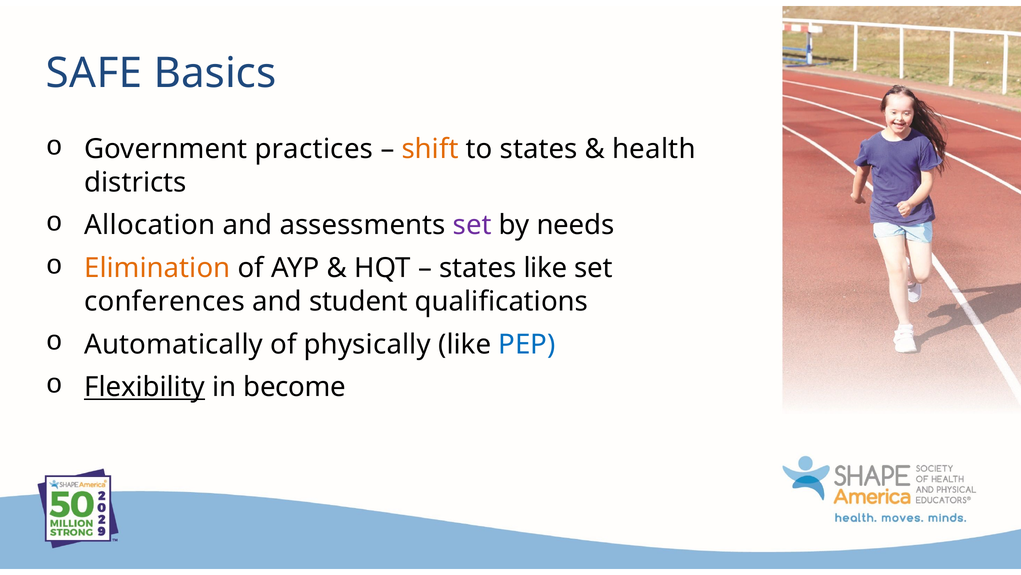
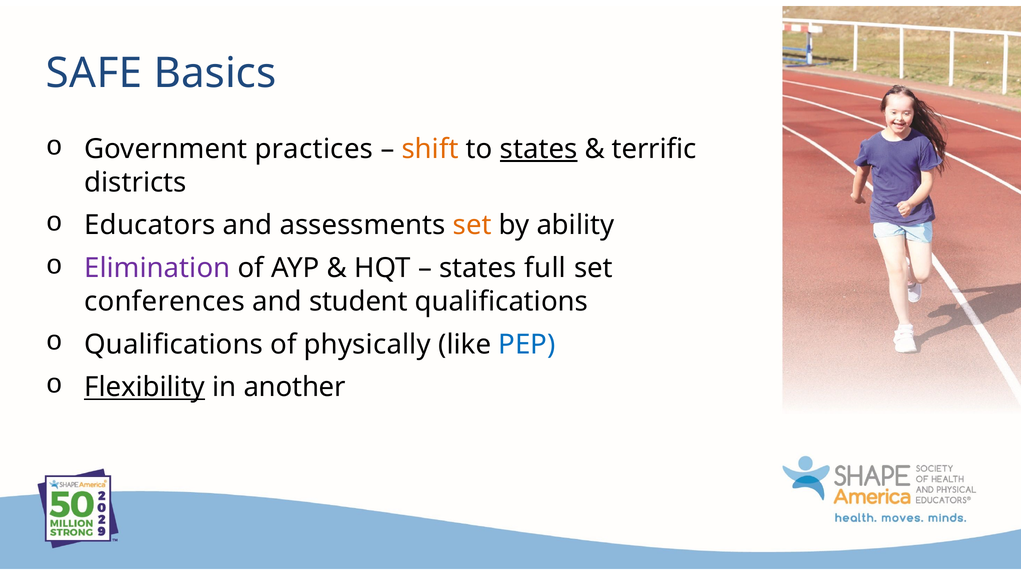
states underline: none -> present (539, 149)
health: health -> terrific (654, 149)
Allocation: Allocation -> Educators (150, 225)
set colour: purple -> orange (472, 225)
needs: needs -> ability (575, 225)
Elimination colour: orange -> purple (157, 268)
states like: like -> full (545, 268)
Automatically: Automatically -> Qualifications (174, 344)
become: become -> another (295, 387)
